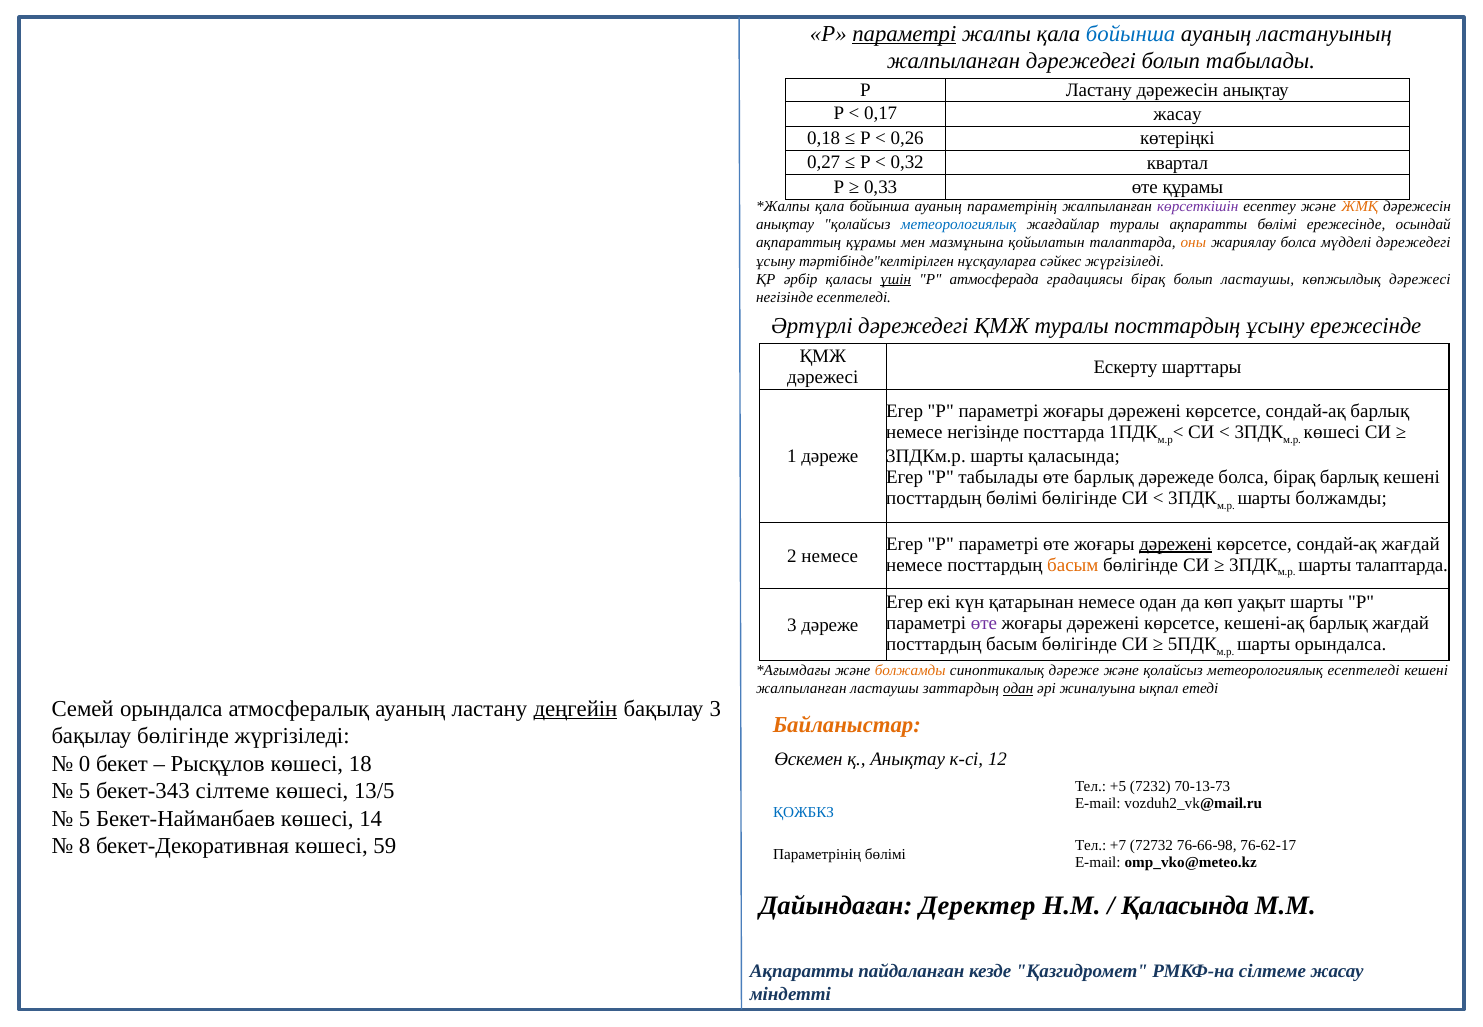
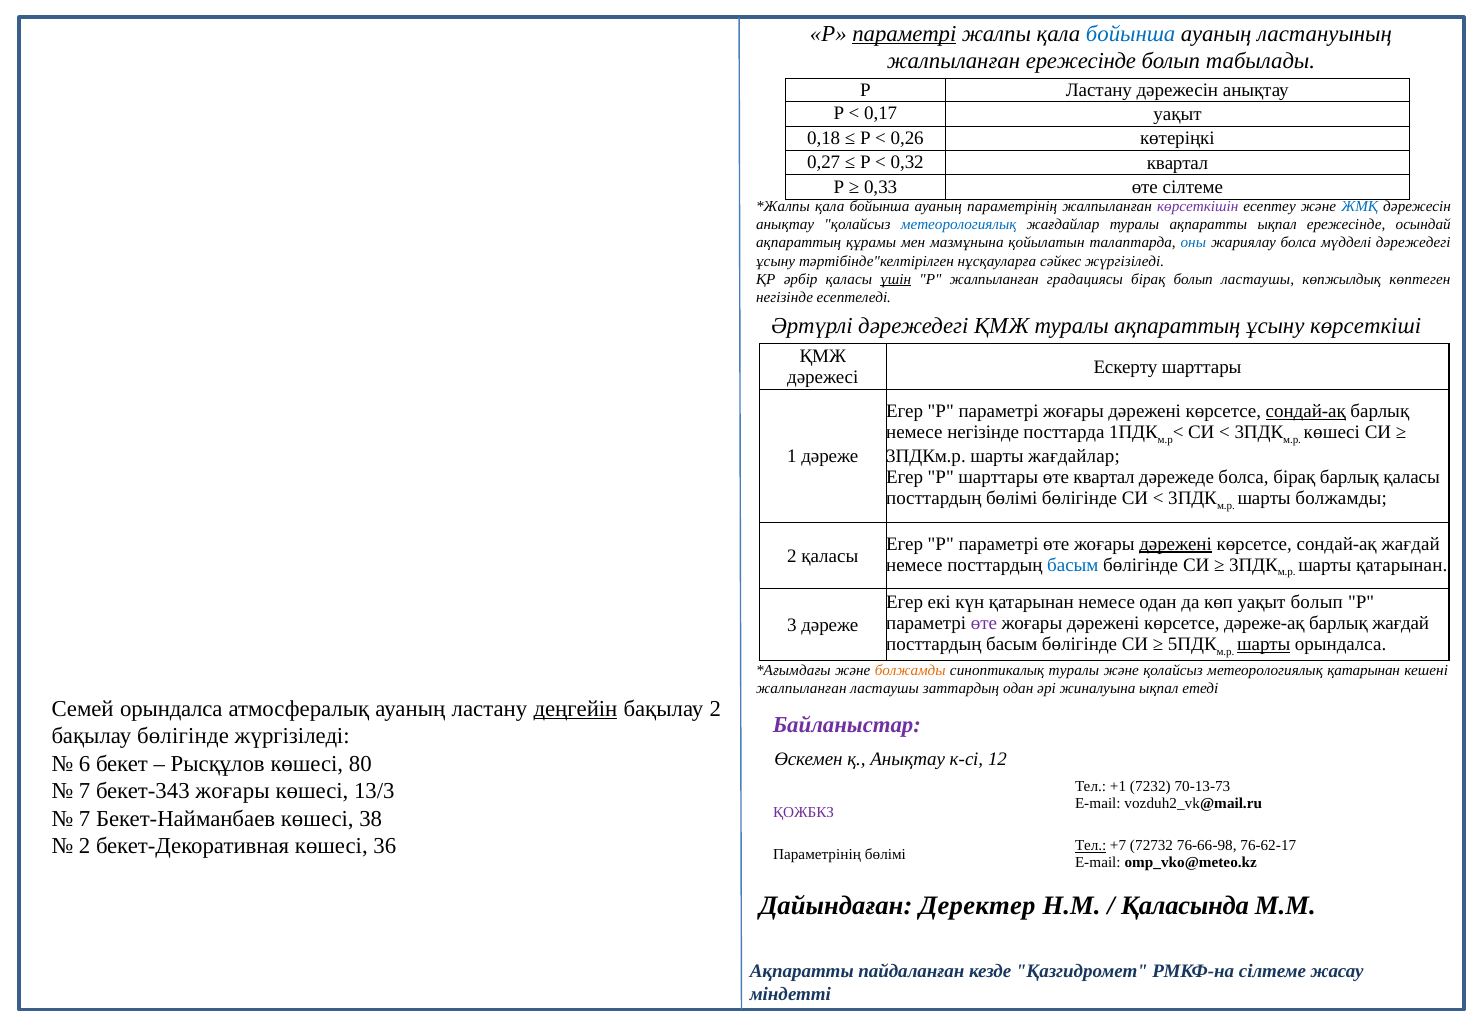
жалпыланған дәрежедегі: дәрежедегі -> ережесінде (1081, 61)
0,17 жасау: жасау -> уақыт (1177, 114)
өте құрамы: құрамы -> сілтеме (1193, 187)
ЖМҚ colour: orange -> blue (1360, 206)
ақпаратты бөлімі: бөлімі -> ықпал (1277, 225)
оны colour: orange -> blue (1193, 243)
Р атмосферада: атмосферада -> жалпыланған (994, 279)
көпжылдық дәрежесі: дәрежесі -> көптеген (1420, 279)
туралы посттардың: посттардың -> ақпараттың (1177, 326)
ұсыну ережесінде: ережесінде -> көрсеткіші (1366, 326)
сондай-ақ underline: none -> present (1306, 411)
шарты қаласында: қаласында -> жағдайлар (1074, 456)
P табылады: табылады -> шарттары (998, 477)
өте барлық: барлық -> квартал (1104, 477)
барлық кешені: кешені -> қаласы (1412, 477)
2 немесе: немесе -> қаласы (830, 556)
басым colour: orange -> blue (1073, 565)
шарты талаптарда: талаптарда -> қатарынан (1402, 565)
уақыт шарты: шарты -> болып (1317, 602)
кешені-ақ: кешені-ақ -> дәреже-ақ (1264, 623)
шарты underline: none -> present (1264, 644)
синоптикалық дәреже: дәреже -> туралы (1074, 670)
метеорологиялық есептеледі: есептеледі -> қатарынан (1364, 670)
одан underline: present -> none (1018, 688)
бақылау 3: 3 -> 2 (715, 709)
Байланыстар colour: orange -> purple (847, 724)
0: 0 -> 6 (85, 763)
18: 18 -> 80 (360, 763)
+5: +5 -> +1 (1118, 786)
5: 5 -> 7 (85, 791)
бекет-343 сілтеме: сілтеме -> жоғары (233, 791)
13/5: 13/5 -> 13/3 (374, 791)
ҚОЖБКЗ colour: blue -> purple (803, 812)
5: 5 -> 7 (85, 818)
14: 14 -> 38 (371, 818)
8: 8 -> 2 (85, 846)
59: 59 -> 36 (385, 846)
Тел underline: none -> present (1091, 846)
